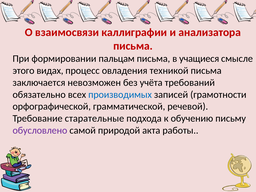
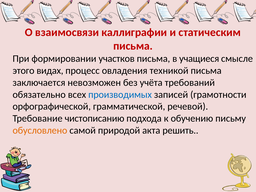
анализатора: анализатора -> статическим (210, 32)
пальцам: пальцам -> участков (117, 59)
старательные: старательные -> чистописанию (95, 118)
обусловлено colour: purple -> orange (40, 130)
работы: работы -> решить (180, 130)
